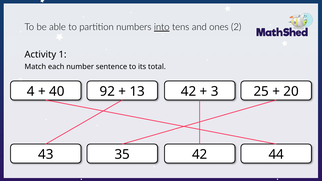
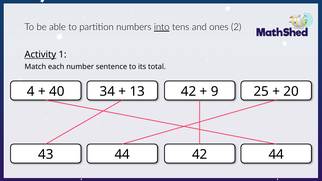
Activity underline: none -> present (40, 54)
92: 92 -> 34 (107, 91)
3: 3 -> 9 (215, 91)
43 35: 35 -> 44 (122, 155)
